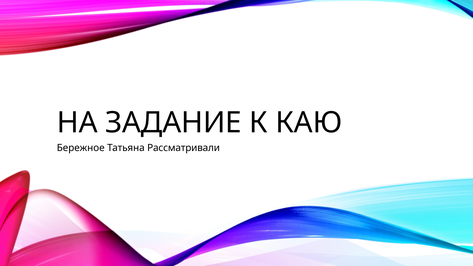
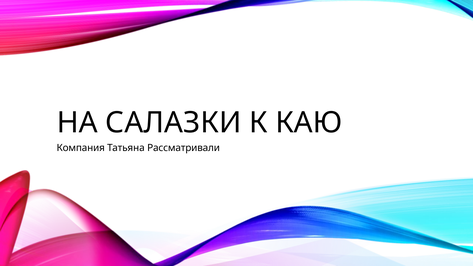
ЗАДАНИЕ: ЗАДАНИЕ -> САЛАЗКИ (173, 123)
Бережное: Бережное -> Компания (81, 148)
